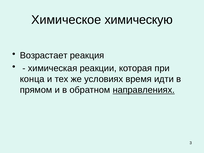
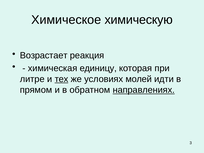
реакции: реакции -> единицу (98, 68)
конца: конца -> литре (32, 79)
тех underline: none -> present (61, 79)
время: время -> молей (139, 79)
